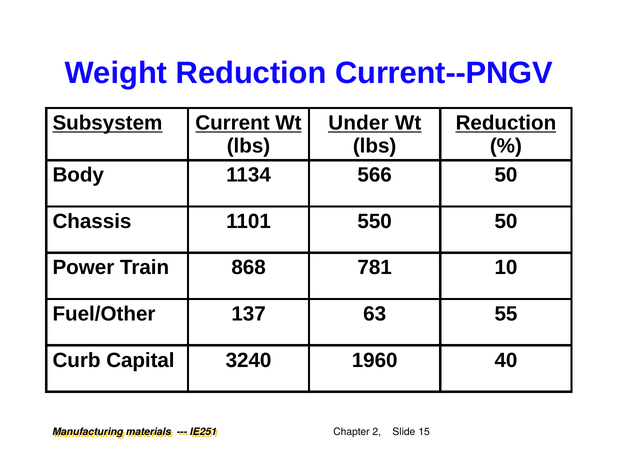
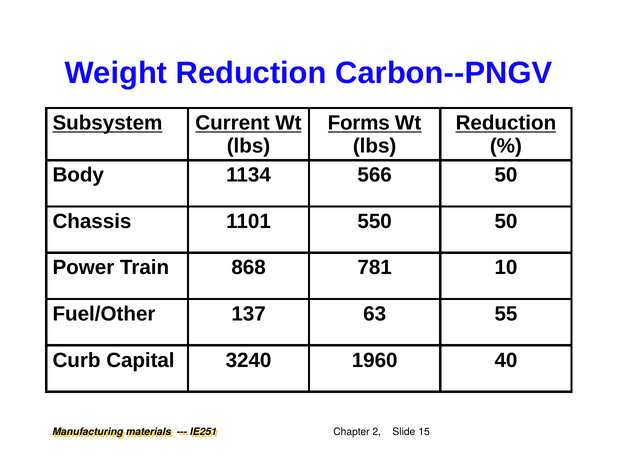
Current--PNGV: Current--PNGV -> Carbon--PNGV (444, 73)
Under: Under -> Forms (359, 123)
